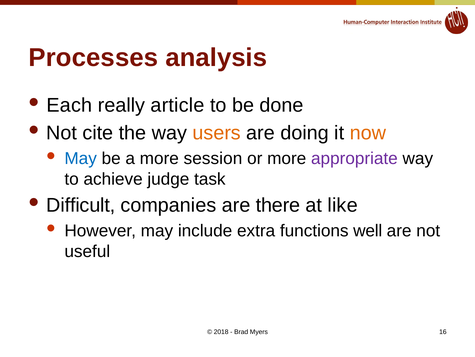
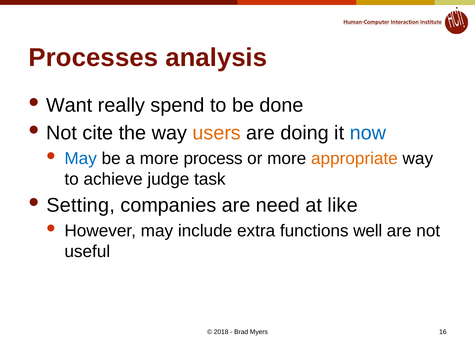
Each: Each -> Want (69, 105)
article: article -> spend (178, 105)
now colour: orange -> blue (368, 133)
session: session -> process (213, 158)
appropriate colour: purple -> orange (354, 158)
Difficult: Difficult -> Setting (81, 205)
there: there -> need (278, 205)
